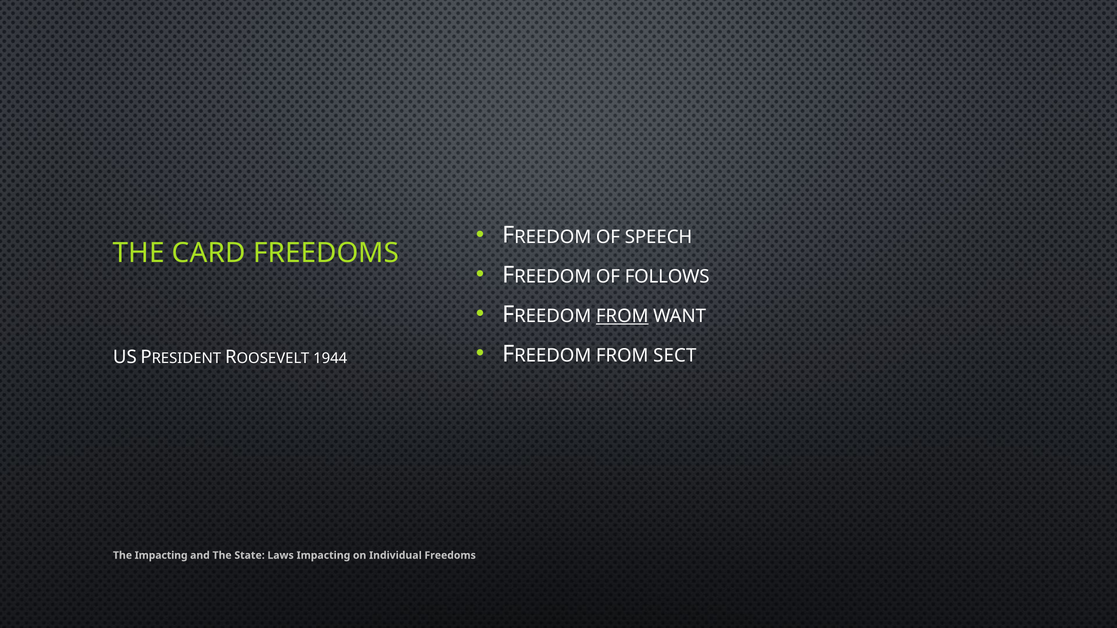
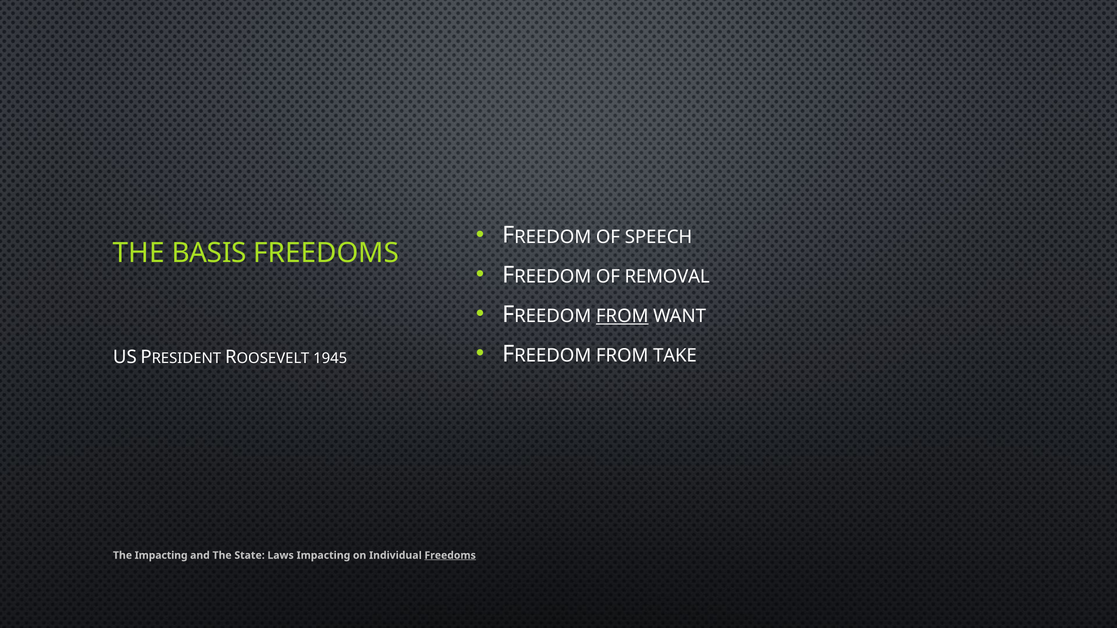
CARD: CARD -> BASIS (209, 253)
FOLLOWS: FOLLOWS -> REMOVAL (667, 277)
SECT: SECT -> TAKE (675, 356)
1944: 1944 -> 1945 (330, 359)
Freedoms underline: none -> present (450, 556)
